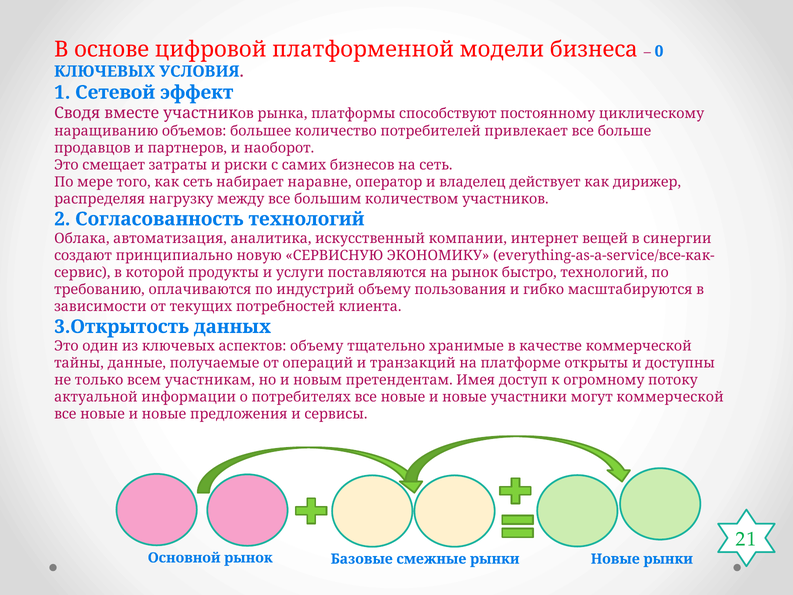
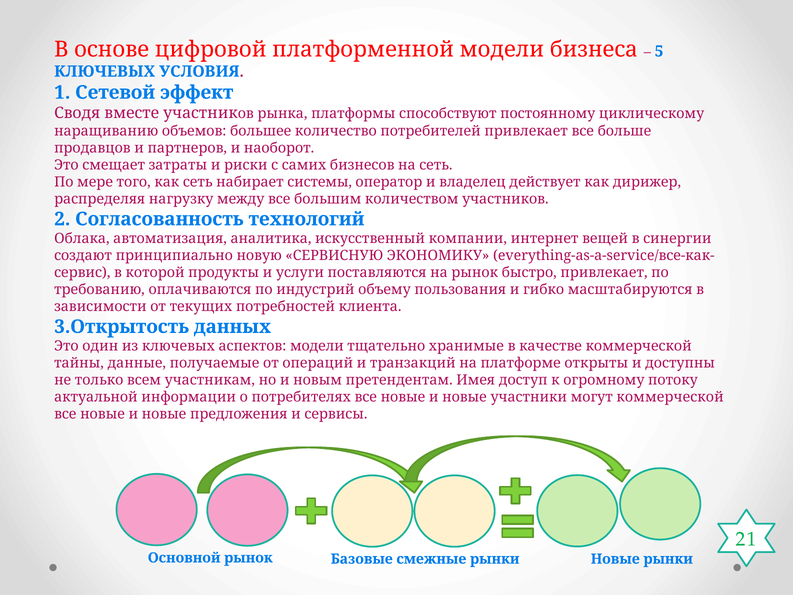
0: 0 -> 5 (659, 51)
наравне: наравне -> системы (320, 182)
быстро технологий: технологий -> привлекает (604, 272)
аспектов объему: объему -> модели (317, 346)
